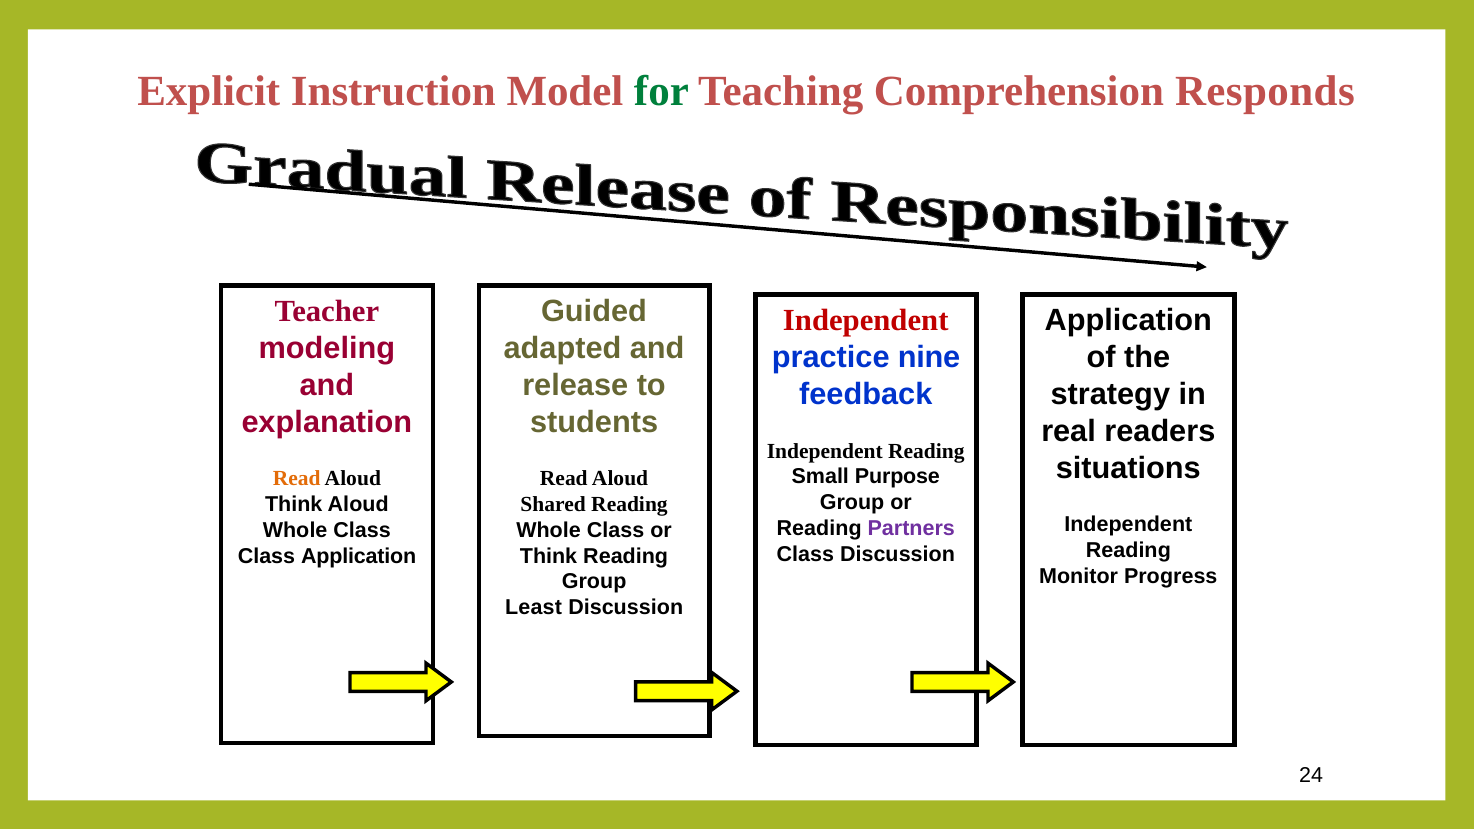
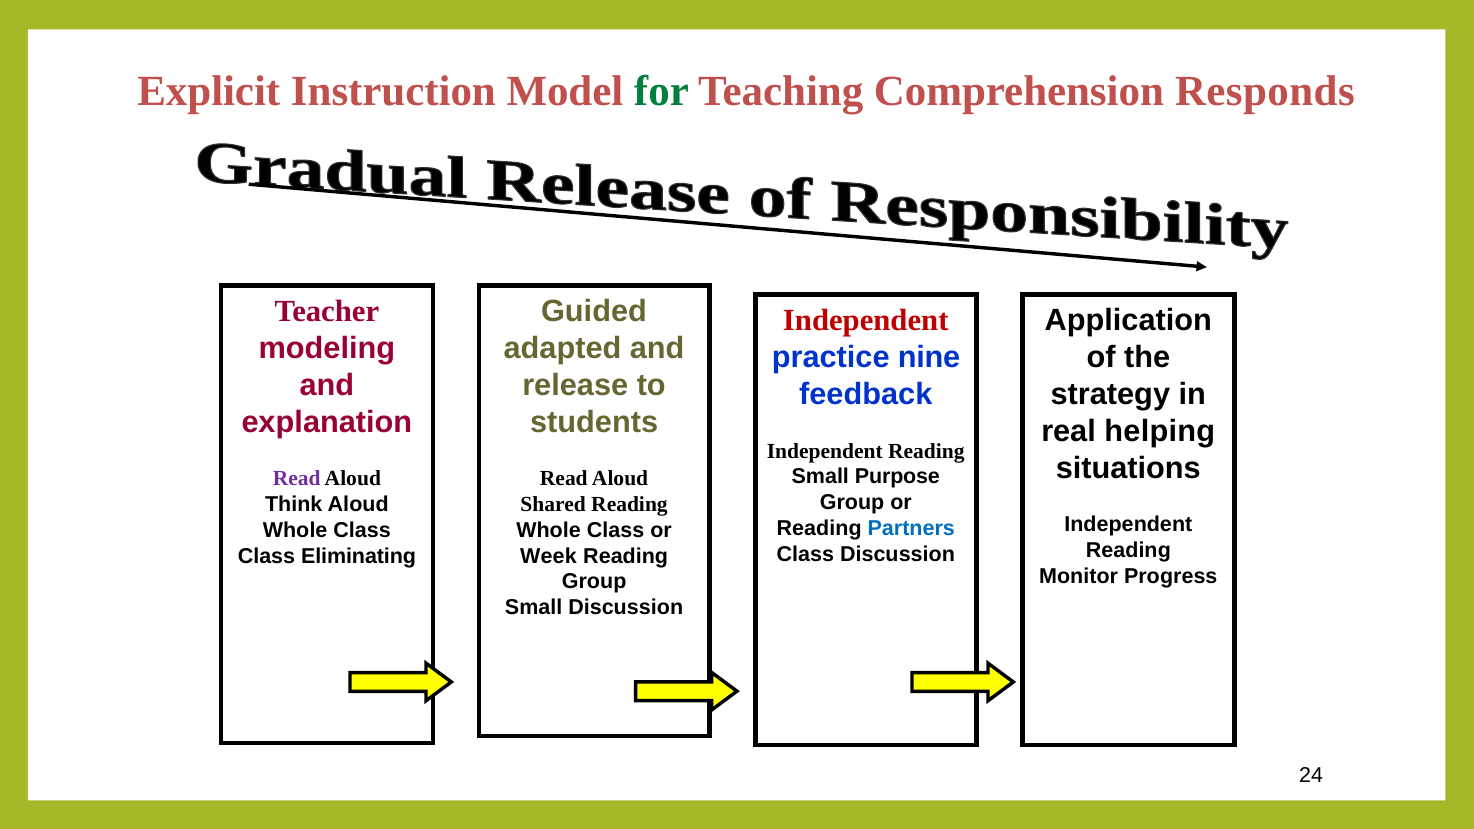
readers: readers -> helping (1160, 431)
Read colour: orange -> purple (297, 479)
Partners colour: purple -> blue (911, 528)
Class Application: Application -> Eliminating (359, 556)
Think: Think -> Week (548, 556)
Least: Least -> Small (534, 608)
